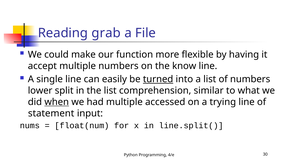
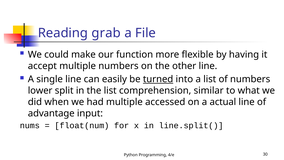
know: know -> other (184, 66)
when underline: present -> none (57, 102)
trying: trying -> actual (223, 102)
statement: statement -> advantage (51, 113)
